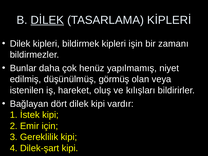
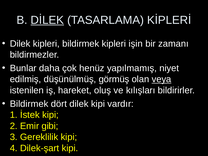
veya underline: none -> present (162, 79)
Bağlayan: Bağlayan -> Bildirmek (29, 104)
için: için -> gibi (50, 126)
